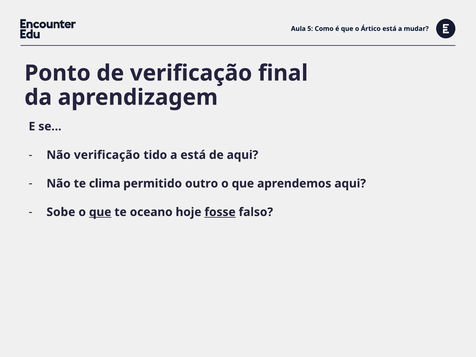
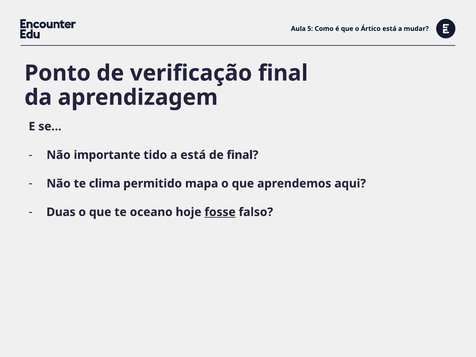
Não verificação: verificação -> importante (107, 155)
de aqui: aqui -> final (243, 155)
outro: outro -> mapa (202, 184)
Sobe: Sobe -> Duas (61, 212)
que underline: present -> none (100, 212)
